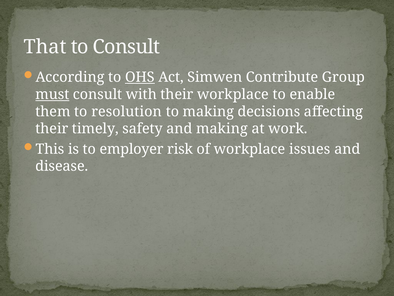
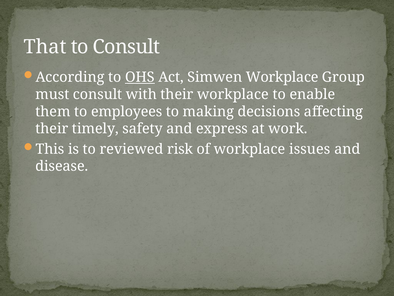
Simwen Contribute: Contribute -> Workplace (282, 77)
must underline: present -> none (52, 94)
resolution: resolution -> employees (127, 111)
and making: making -> express (222, 128)
employer: employer -> reviewed (131, 149)
